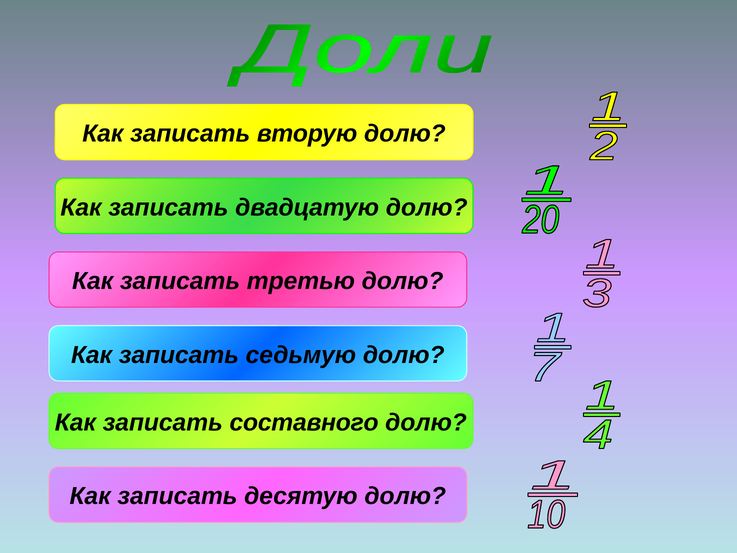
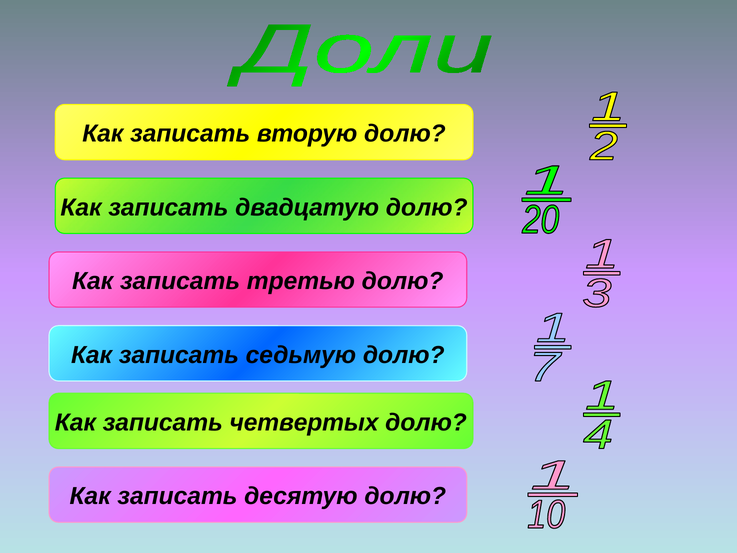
составного: составного -> четвертых (304, 422)
